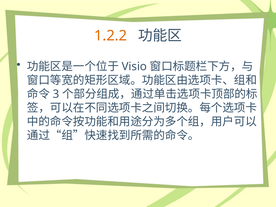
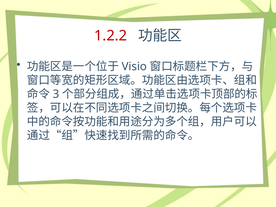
1.2.2 colour: orange -> red (111, 36)
